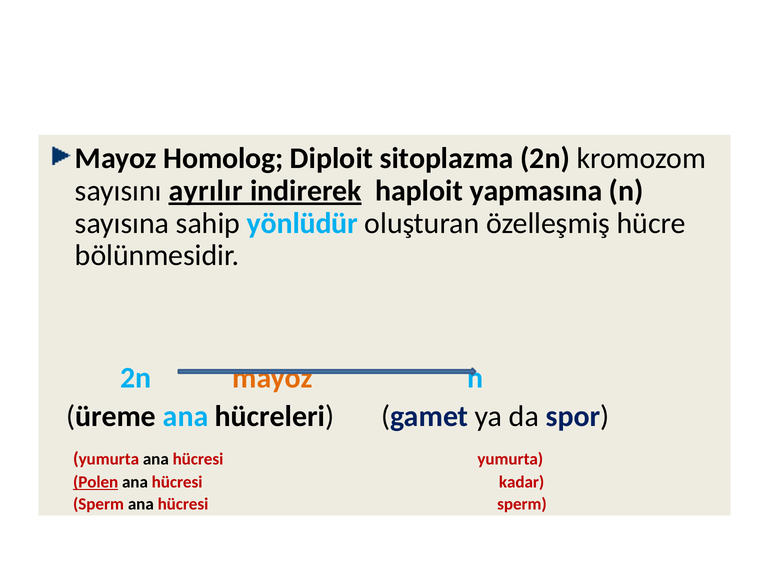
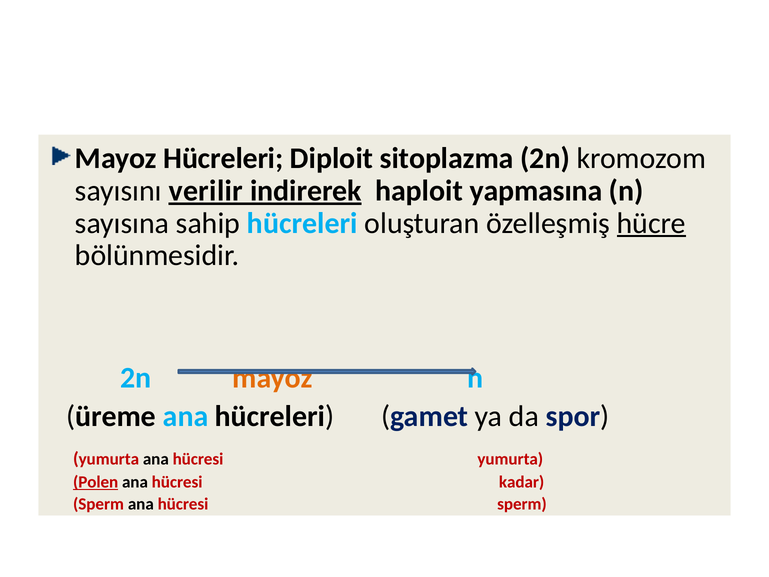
Mayoz Homolog: Homolog -> Hücreleri (223, 158)
ayrılır: ayrılır -> verilir (206, 191)
sahip yönlüdür: yönlüdür -> hücreleri (302, 223)
hücre underline: none -> present (651, 223)
